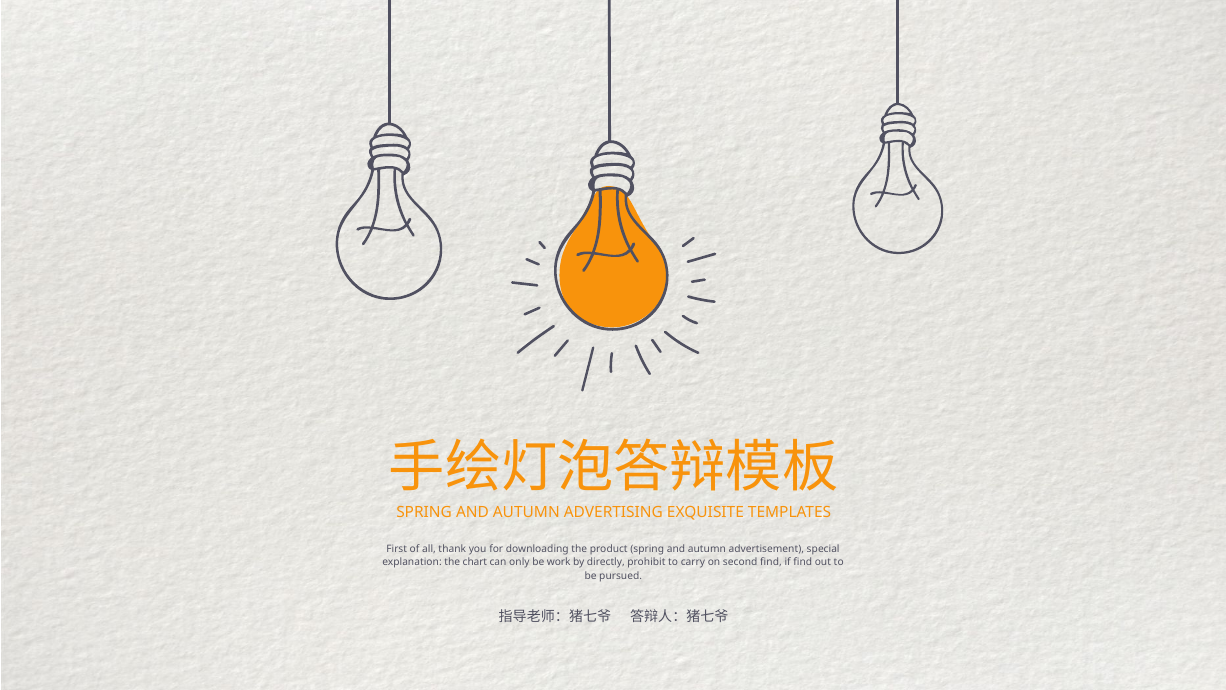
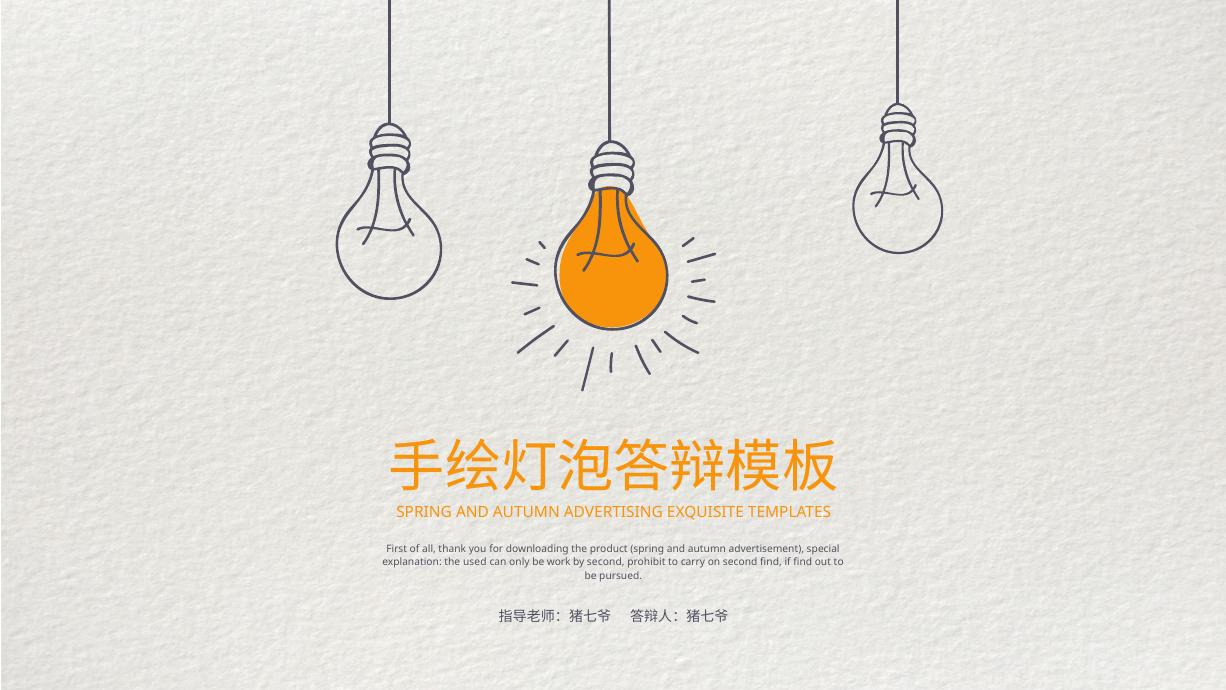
chart: chart -> used (475, 562)
by directly: directly -> second (606, 562)
